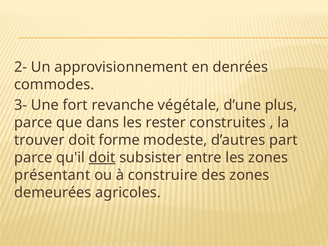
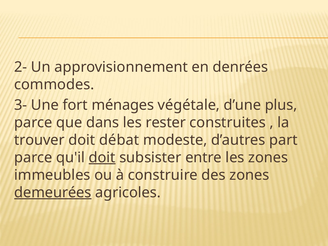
revanche: revanche -> ménages (123, 105)
forme: forme -> débat (119, 140)
présentant: présentant -> immeubles (52, 175)
demeurées underline: none -> present (53, 193)
